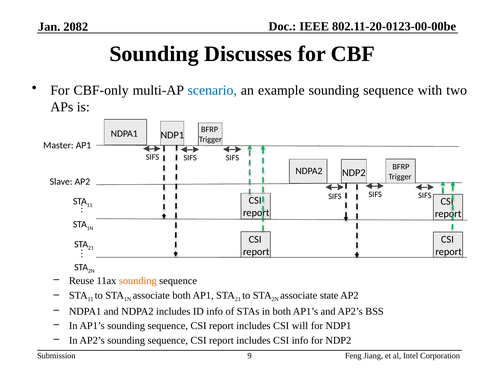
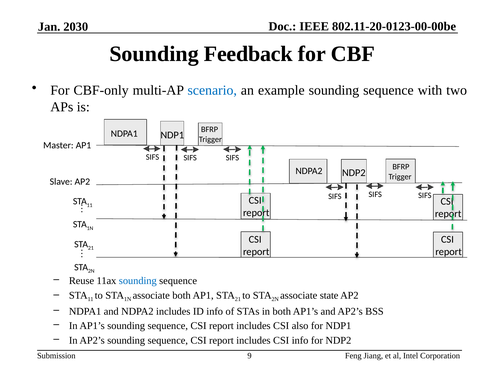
2082: 2082 -> 2030 (76, 27)
Discusses: Discusses -> Feedback (248, 54)
sounding colour: orange -> blue (138, 281)
will: will -> also (300, 326)
